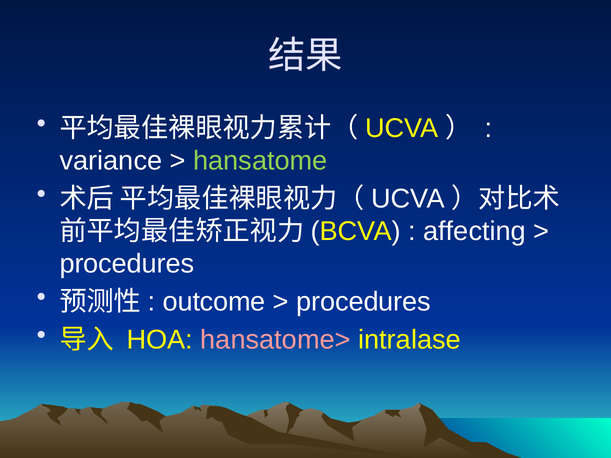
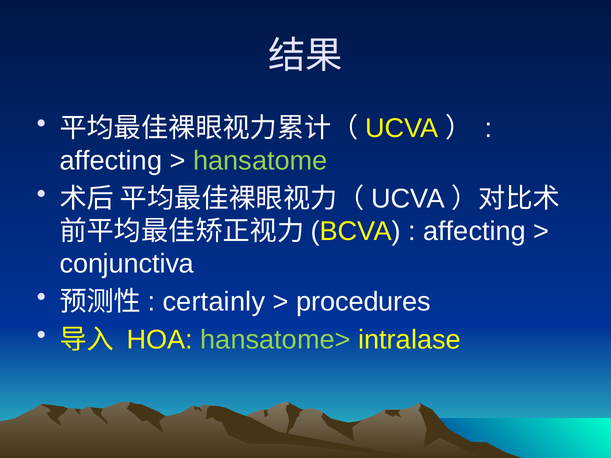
variance: variance -> affecting (111, 161)
procedures: procedures -> conjunctiva (127, 264)
outcome: outcome -> certainly (214, 302)
hansatome> colour: pink -> light green (275, 340)
